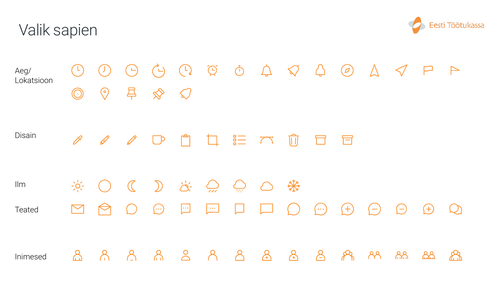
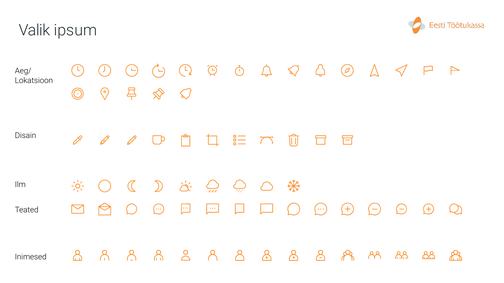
sapien: sapien -> ipsum (75, 30)
